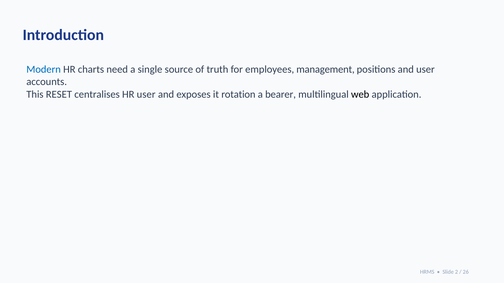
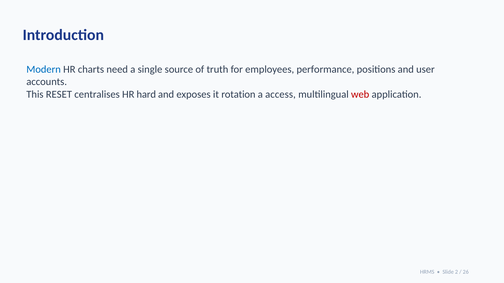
management: management -> performance (325, 69)
HR user: user -> hard (146, 95)
bearer: bearer -> access (280, 95)
web colour: black -> red (360, 95)
